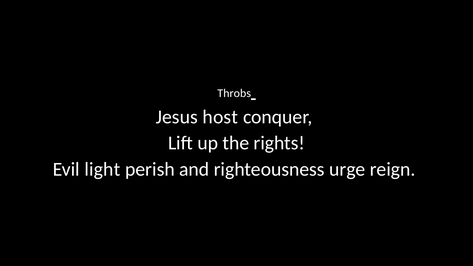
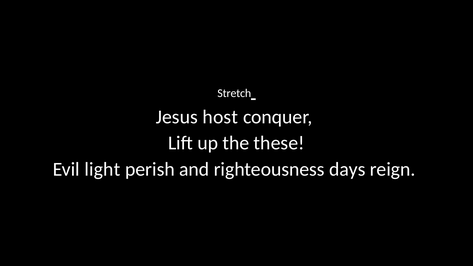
Throbs: Throbs -> Stretch (234, 93)
rights: rights -> these (279, 143)
urge: urge -> days (347, 169)
